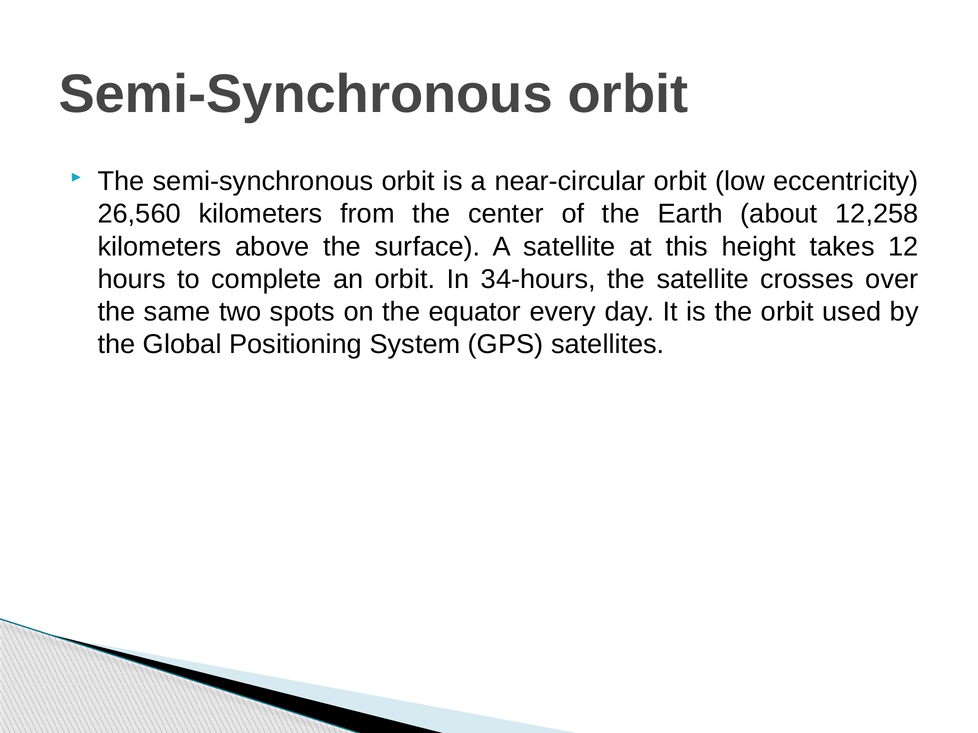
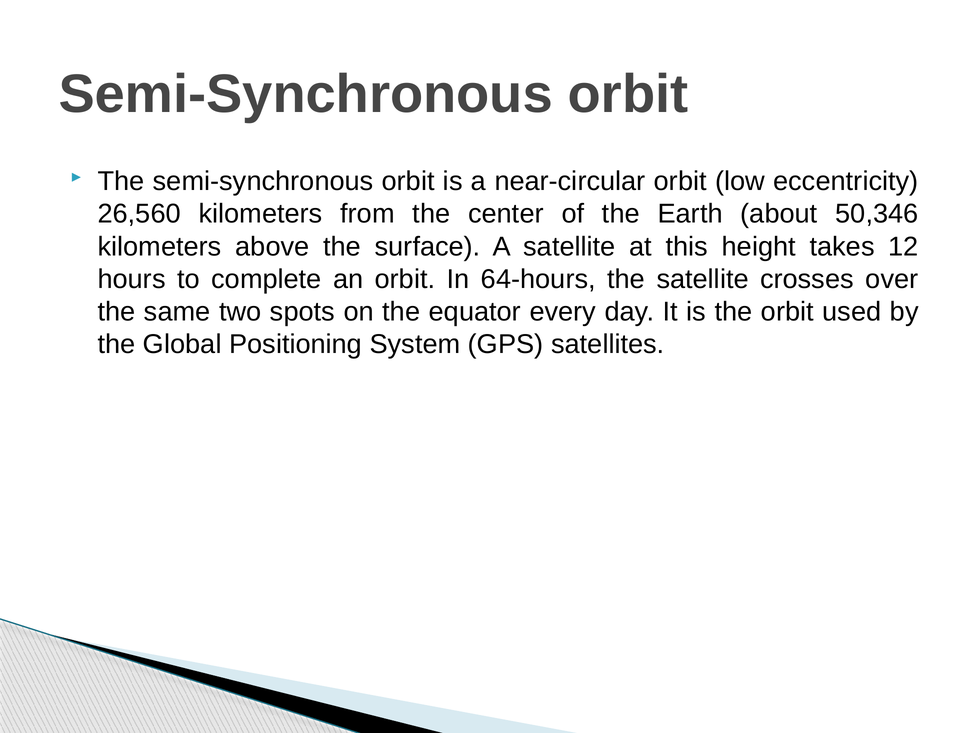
12,258: 12,258 -> 50,346 (877, 214)
34-hours: 34-hours -> 64-hours (538, 279)
